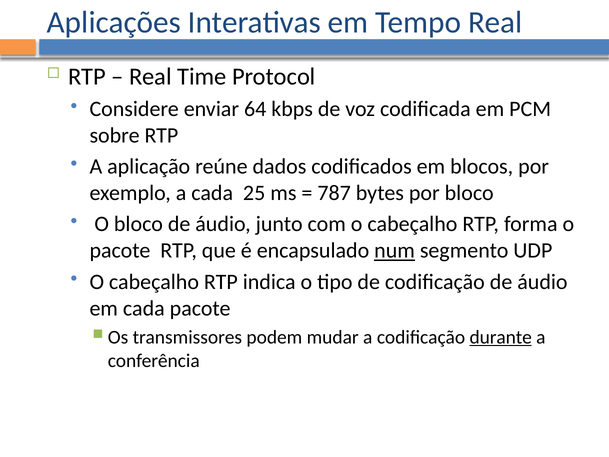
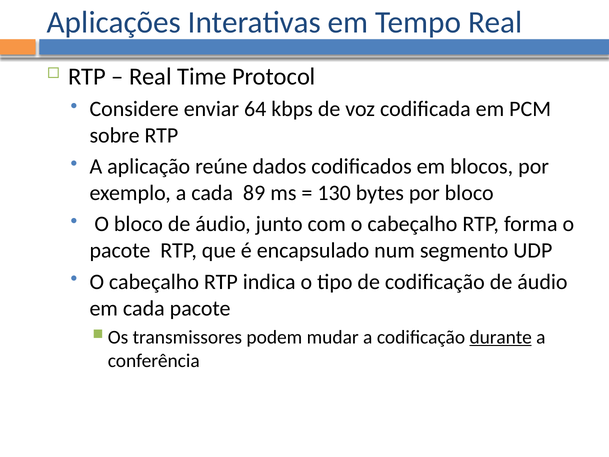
25: 25 -> 89 (254, 193)
787: 787 -> 130 (334, 193)
num underline: present -> none (395, 251)
